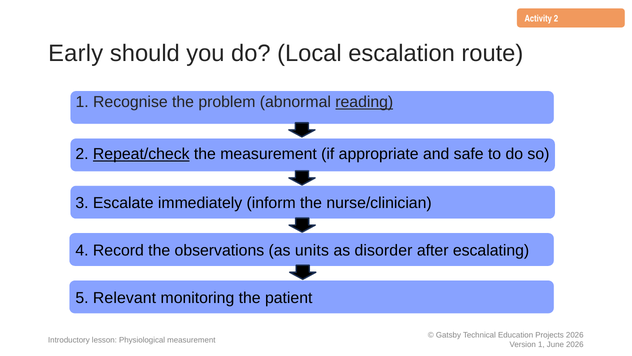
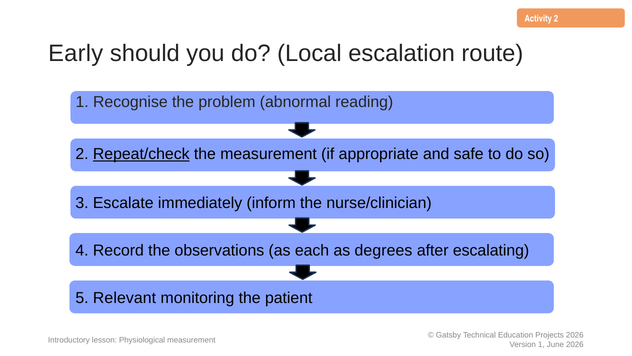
reading underline: present -> none (364, 102)
units: units -> each (312, 250)
disorder: disorder -> degrees (383, 250)
